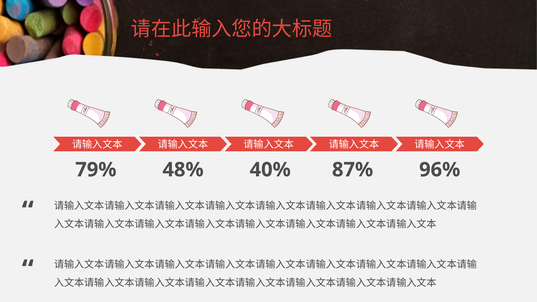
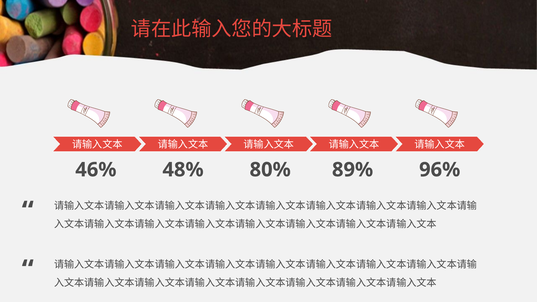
79%: 79% -> 46% (96, 170)
40%: 40% -> 80% (270, 170)
87%: 87% -> 89% (353, 170)
